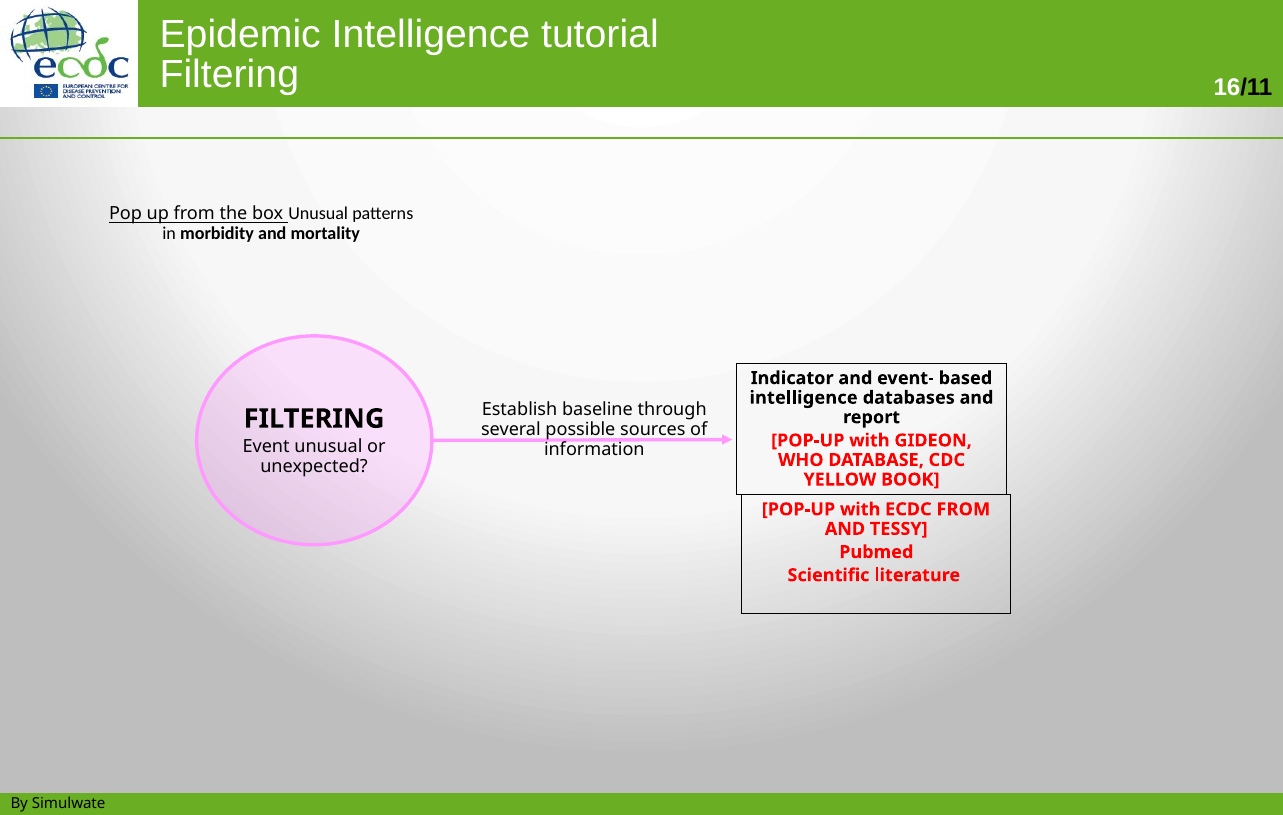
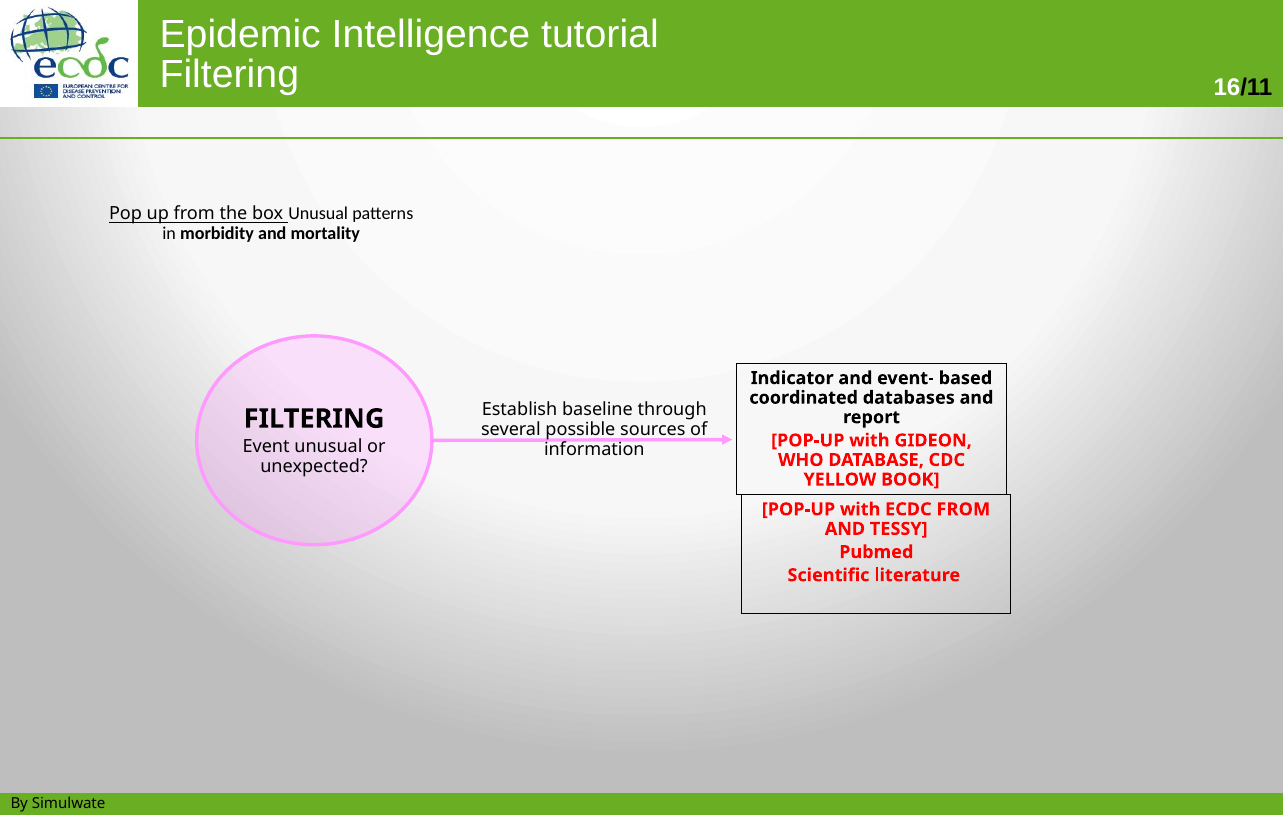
intelligence: intelligence -> coordinated (804, 398)
